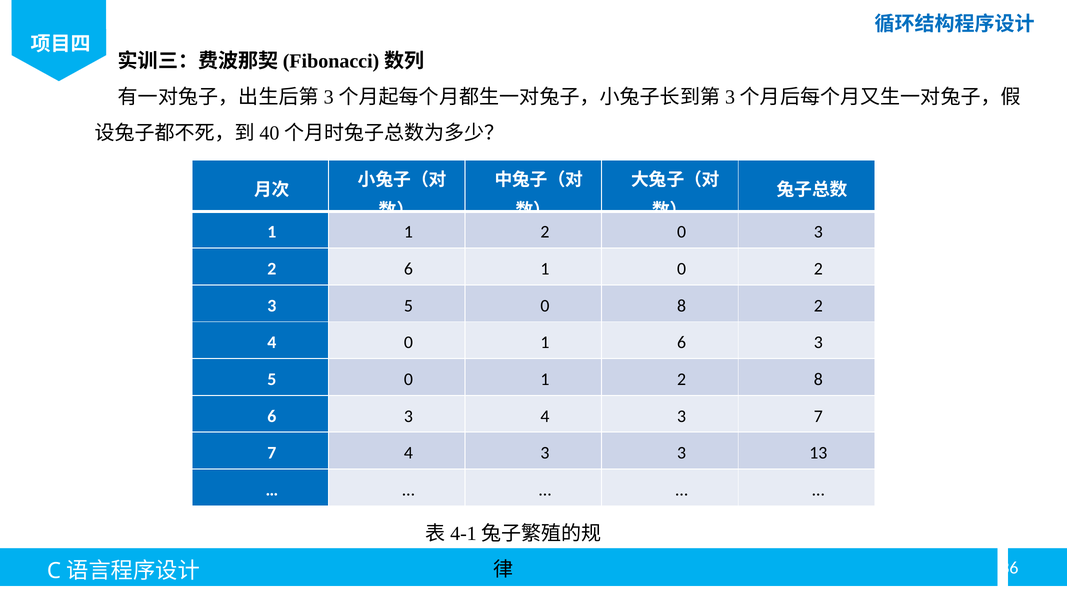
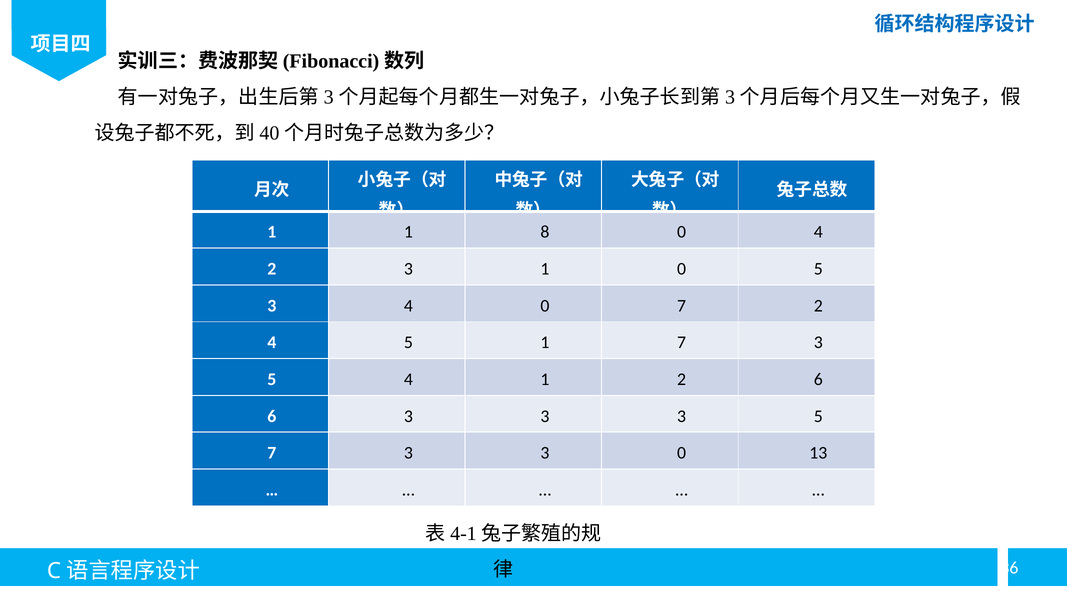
1 1 2: 2 -> 8 (545, 232)
0 3: 3 -> 4 (818, 232)
2 6: 6 -> 3 (408, 269)
0 2: 2 -> 5 (818, 269)
5: 5 -> 4 (408, 306)
0 8: 8 -> 7 (682, 306)
4 0: 0 -> 5 (408, 343)
1 6: 6 -> 7 (682, 343)
0: 0 -> 4 (408, 379)
2 8: 8 -> 6 (818, 379)
6 3 4: 4 -> 3 (545, 416)
7: 7 -> 5 (818, 416)
4: 4 -> 3 (408, 453)
3 3: 3 -> 0 (682, 453)
